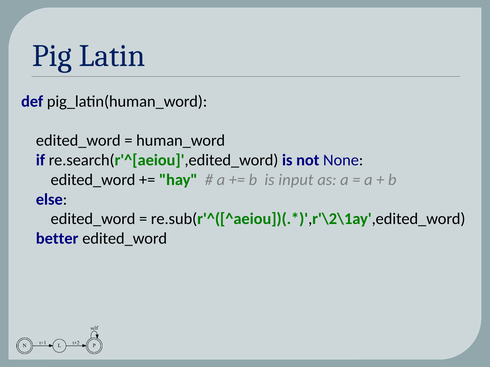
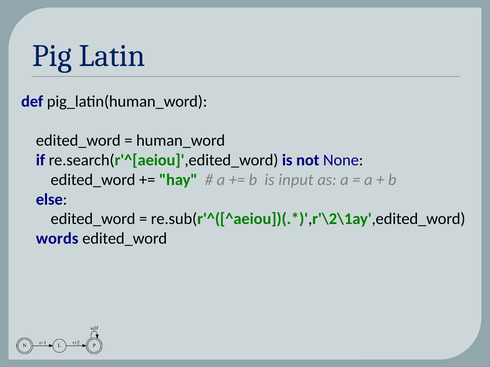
better: better -> words (57, 239)
